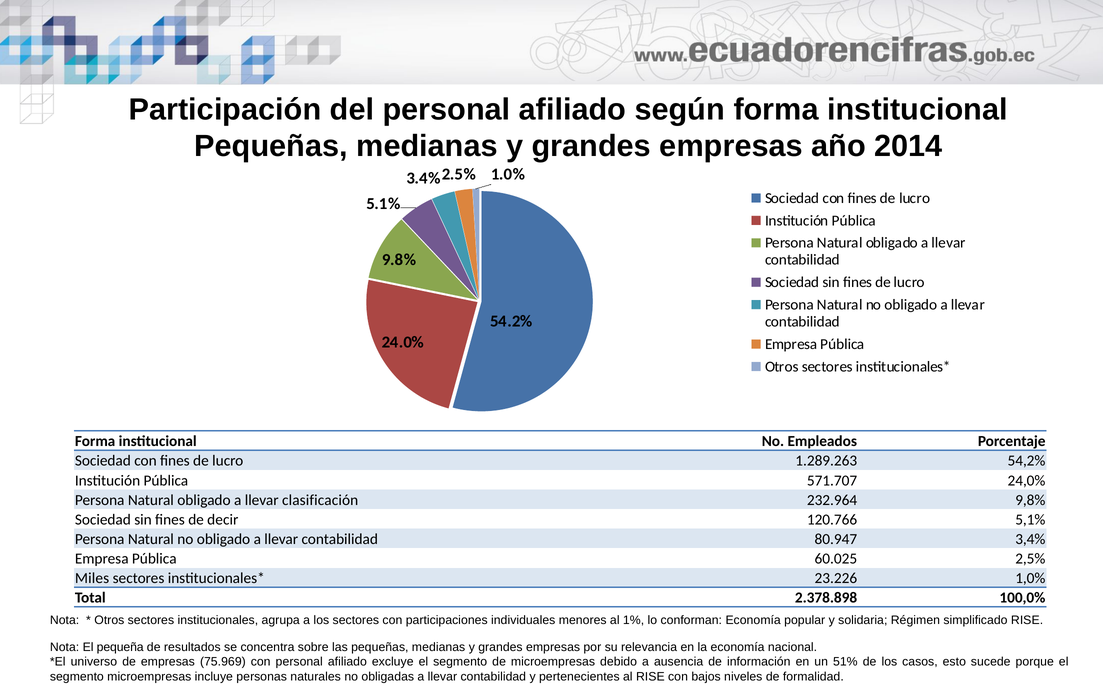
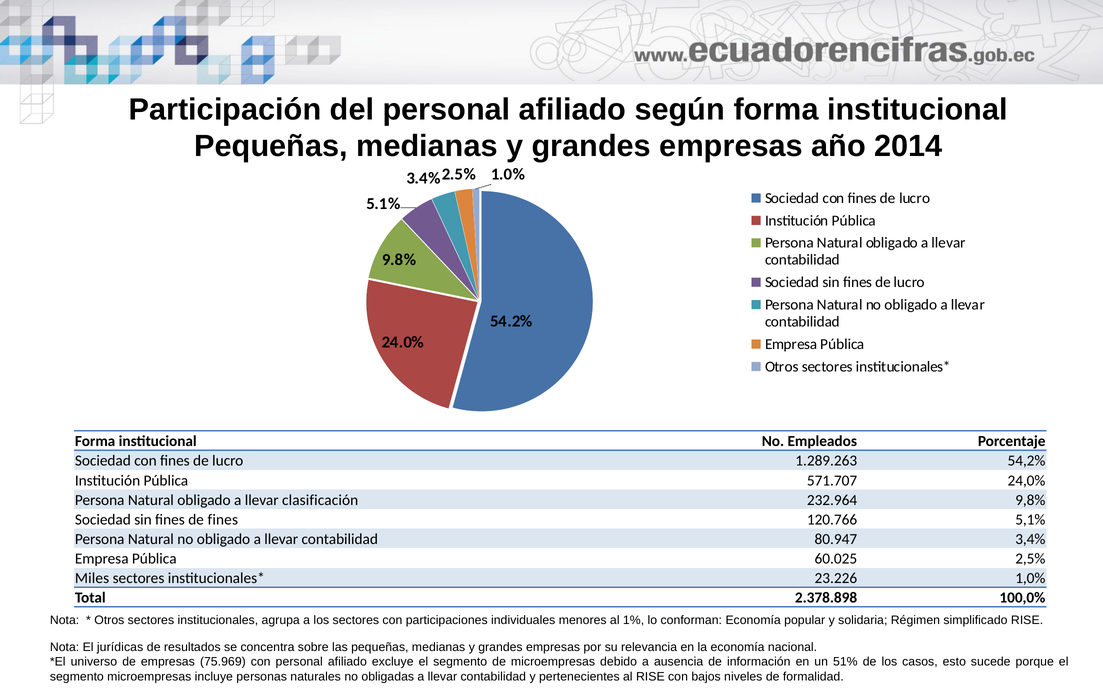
de decir: decir -> fines (223, 520)
pequeña: pequeña -> jurídicas (120, 648)
